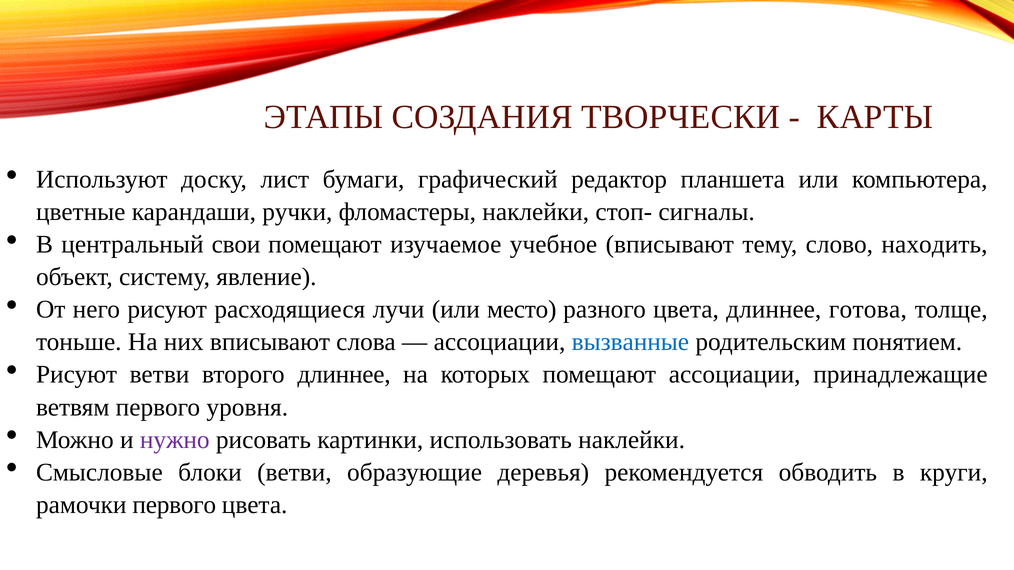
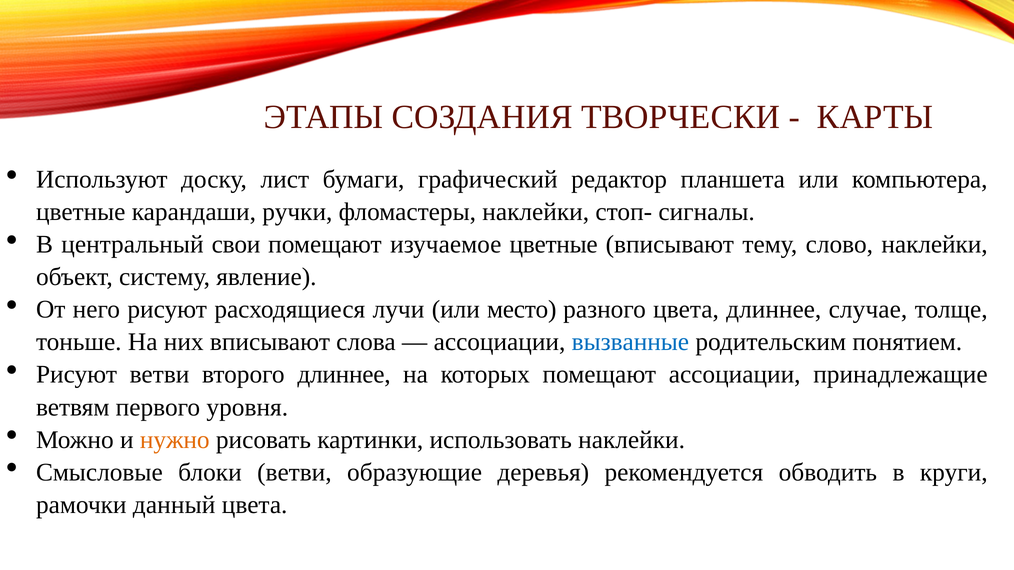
изучаемое учебное: учебное -> цветные (554, 245)
слово находить: находить -> наклейки (935, 245)
готова: готова -> случае (868, 310)
нужно colour: purple -> orange (175, 440)
рамочки первого: первого -> данный (174, 505)
